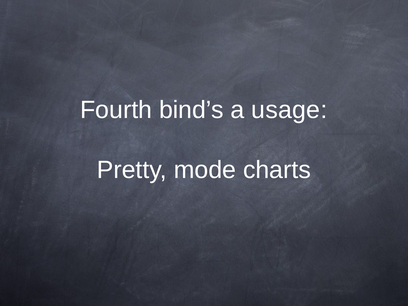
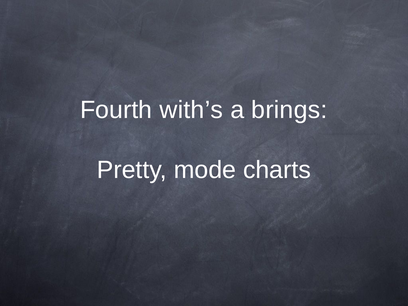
bind’s: bind’s -> with’s (191, 110)
usage: usage -> brings (289, 110)
